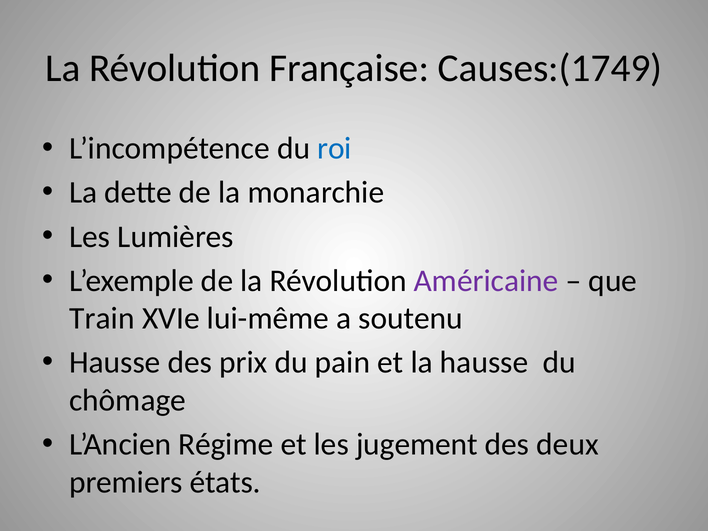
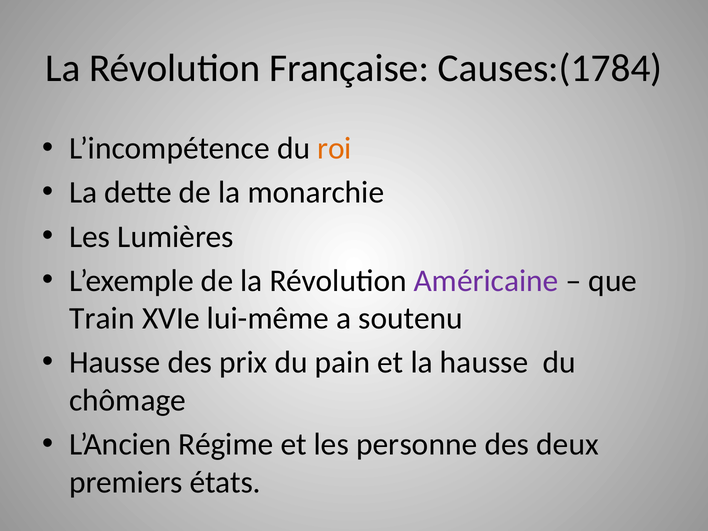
Causes:(1749: Causes:(1749 -> Causes:(1784 (550, 68)
roi colour: blue -> orange (334, 149)
jugement: jugement -> personne (417, 444)
